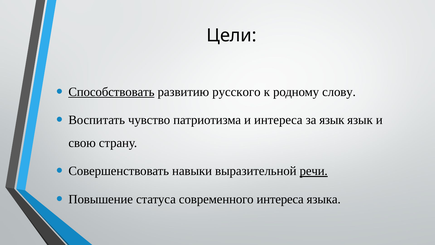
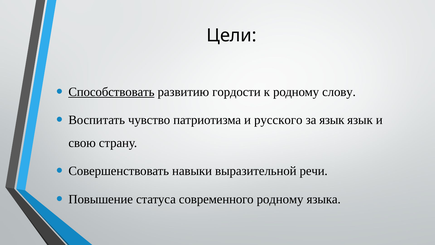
русского: русского -> гордости (236, 92)
и интереса: интереса -> русского (278, 120)
речи underline: present -> none (314, 171)
современного интереса: интереса -> родному (280, 199)
